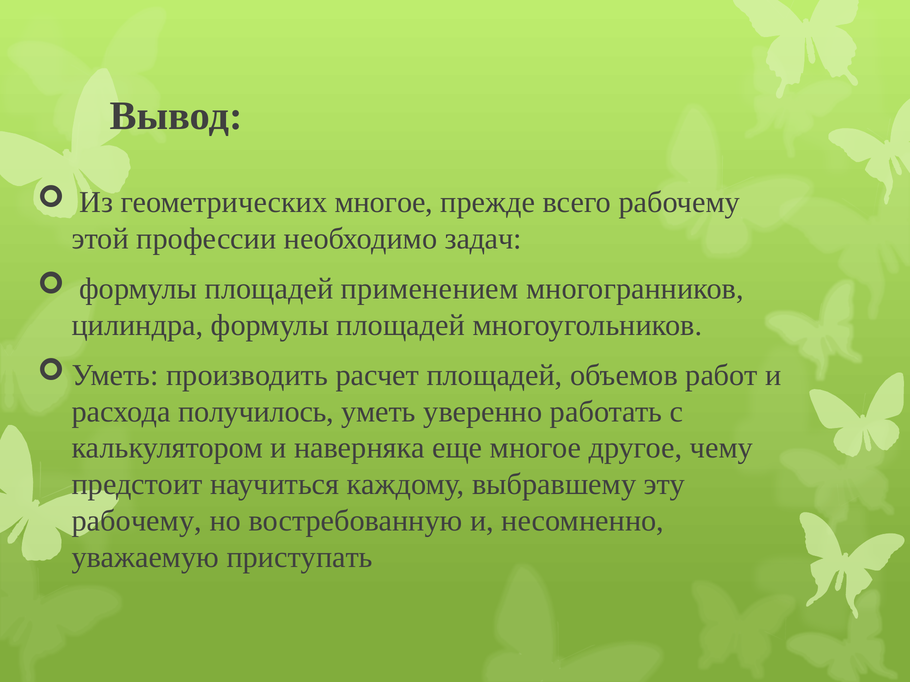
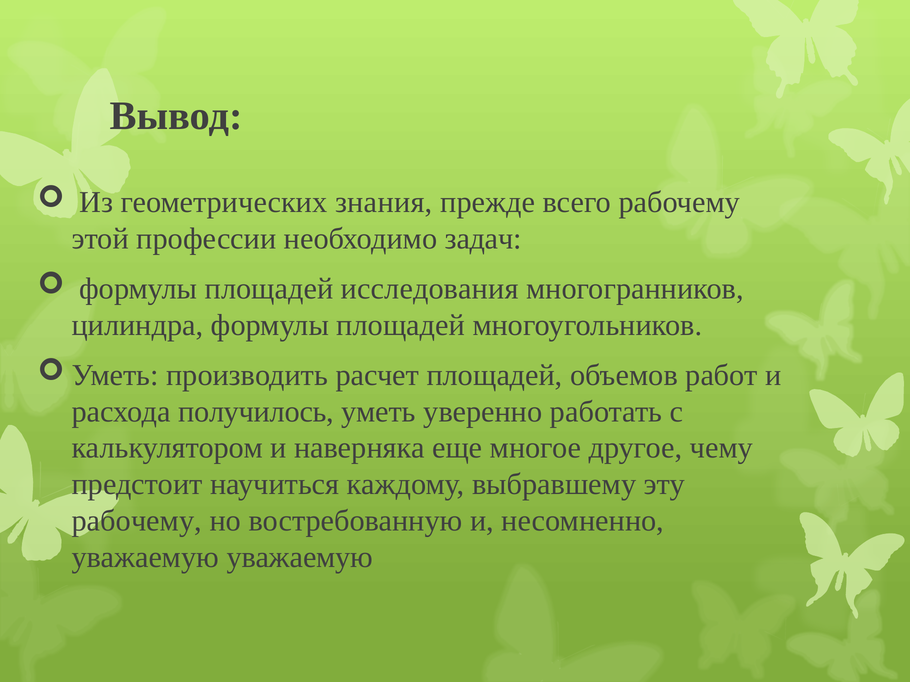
геометрических многое: многое -> знания (384, 203)
применением: применением -> исследования (430, 289)
уважаемую приступать: приступать -> уважаемую (300, 557)
